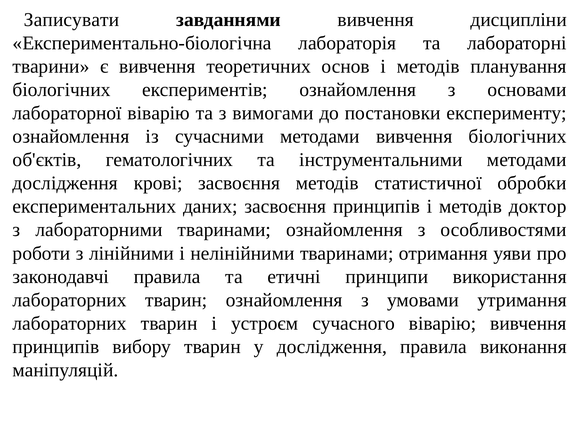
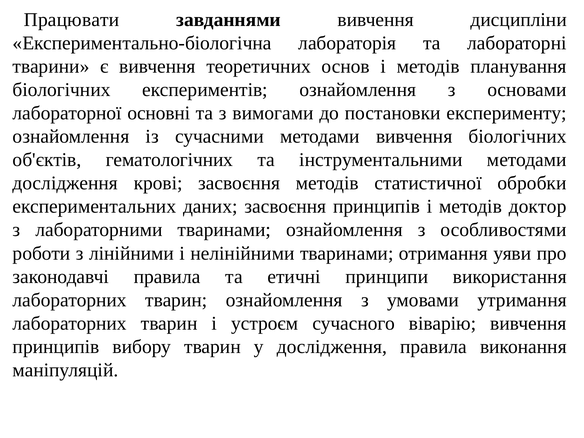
Записувати: Записувати -> Працювати (72, 20)
лабораторної віварію: віварію -> основні (159, 113)
